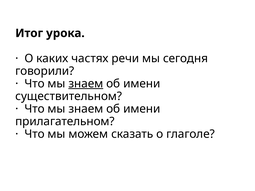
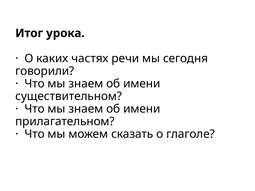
знаем underline: present -> none (86, 84)
